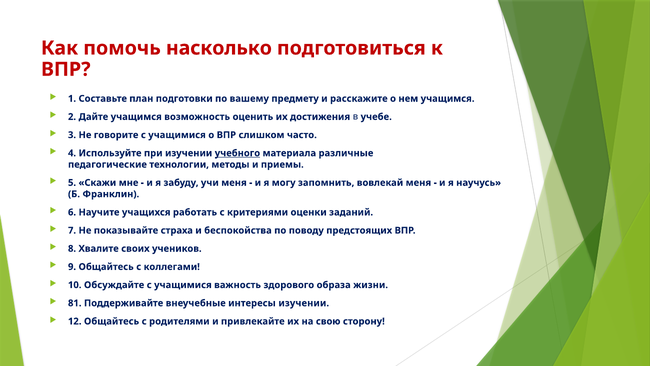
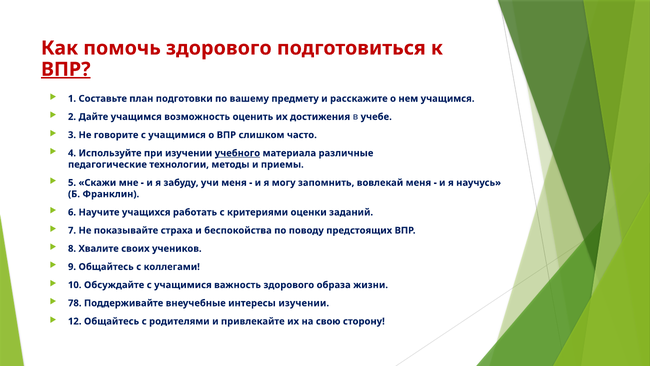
помочь насколько: насколько -> здорового (219, 48)
ВПР underline: none -> present (66, 69)
81: 81 -> 78 (75, 303)
